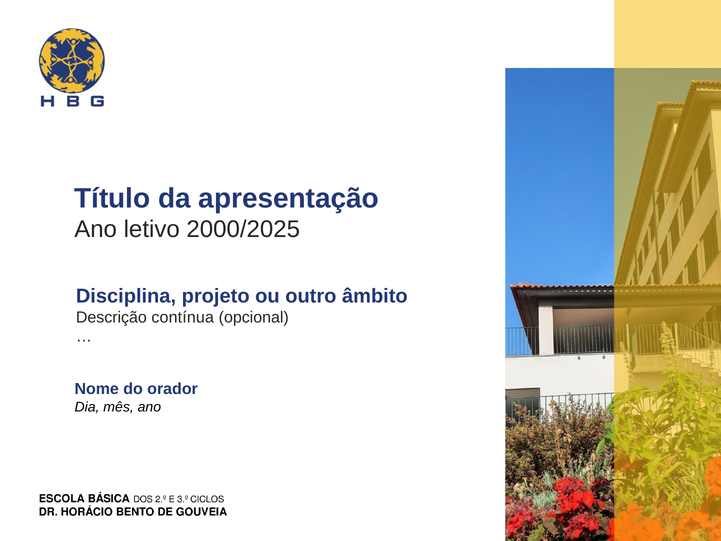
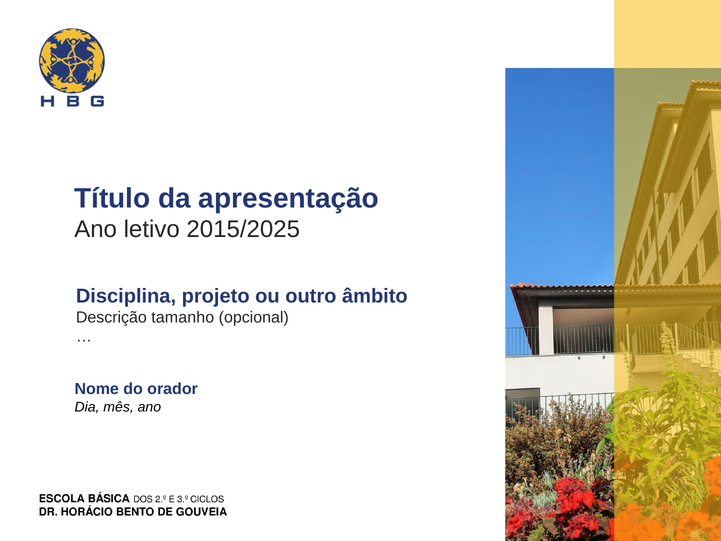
2000/2025: 2000/2025 -> 2015/2025 (243, 229)
contínua: contínua -> tamanho (183, 317)
